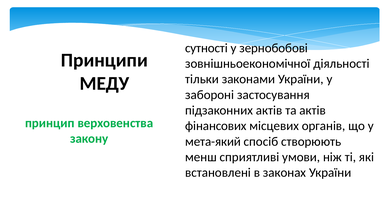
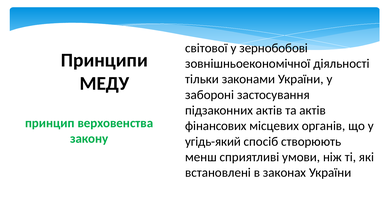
сутності: сутності -> світової (206, 48)
мета-який: мета-який -> угідь-який (213, 141)
